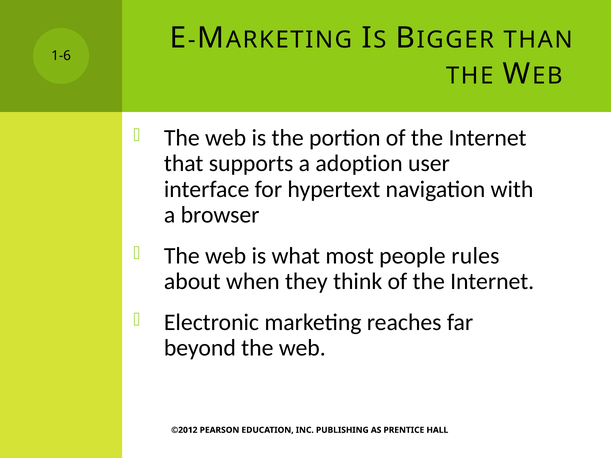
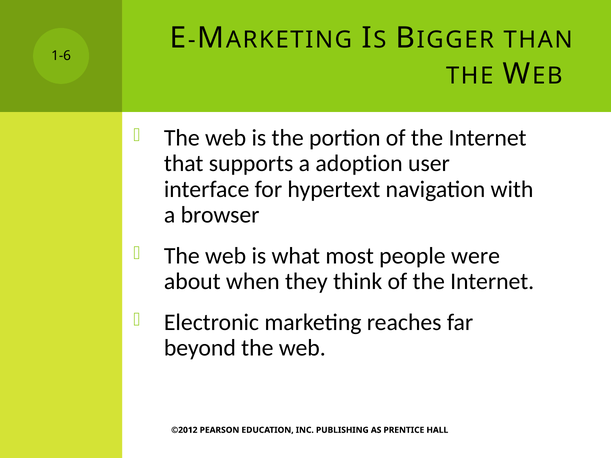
rules: rules -> were (476, 256)
